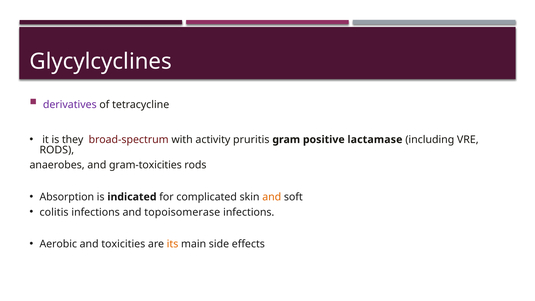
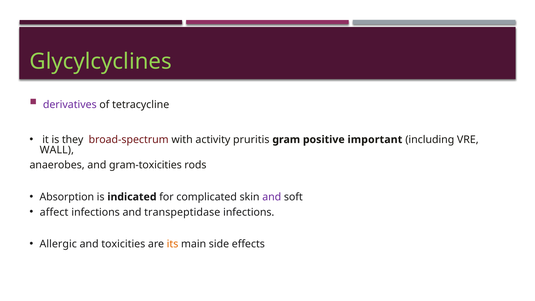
Glycylcyclines colour: white -> light green (101, 61)
lactamase: lactamase -> important (375, 140)
RODS: RODS -> WALL (57, 150)
and colour: orange -> purple (272, 197)
colitis: colitis -> affect (54, 212)
topoisomerase: topoisomerase -> transpeptidase (182, 212)
Aerobic: Aerobic -> Allergic (58, 244)
